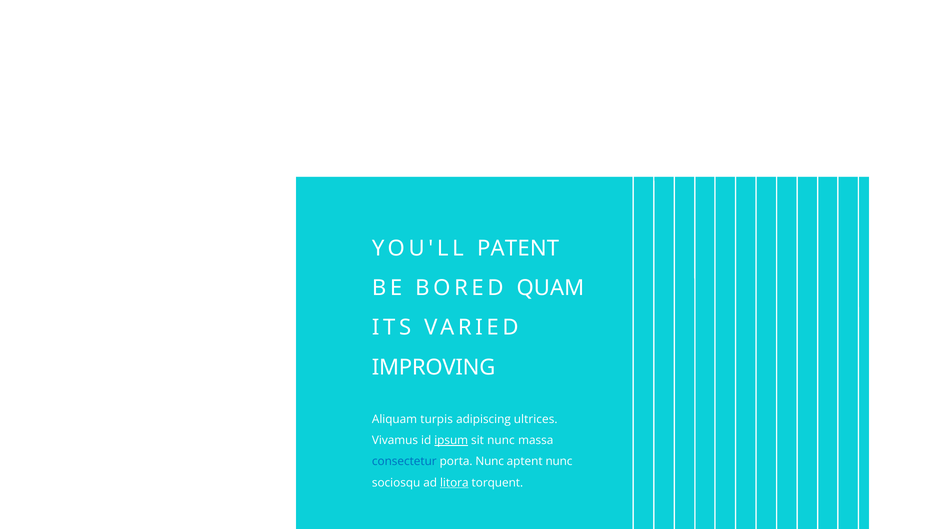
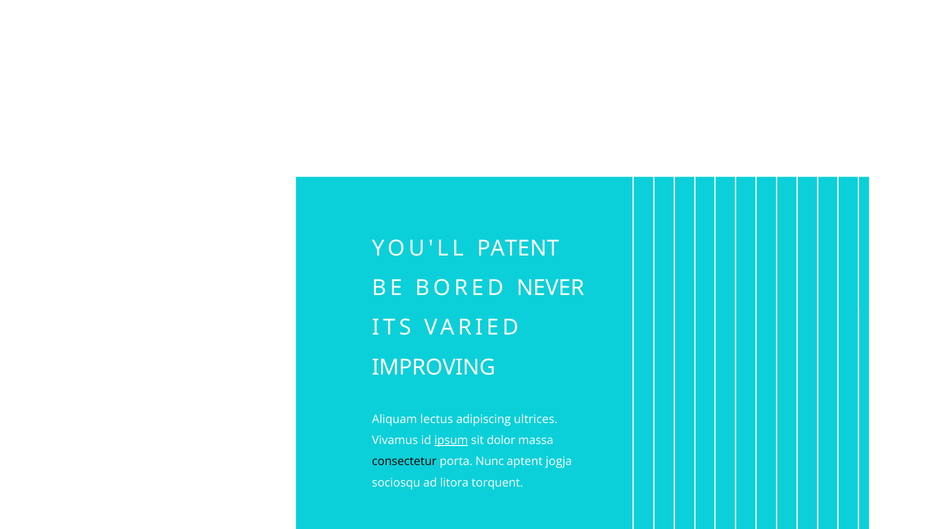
QUAM: QUAM -> NEVER (550, 288)
turpis: turpis -> lectus (437, 419)
sit nunc: nunc -> dolor (501, 441)
consectetur colour: blue -> black (404, 462)
aptent nunc: nunc -> jogja (559, 462)
litora underline: present -> none (454, 483)
